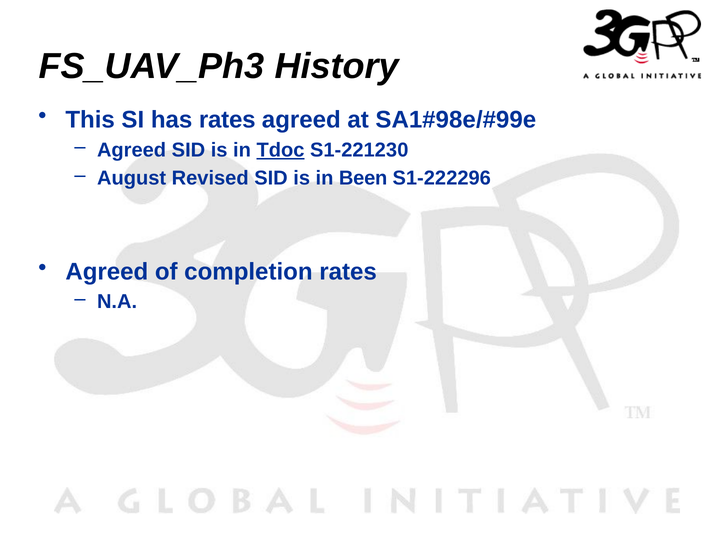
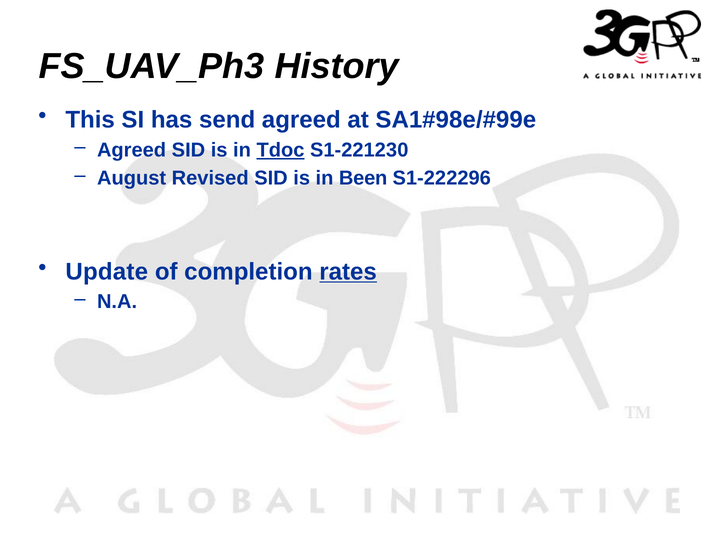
has rates: rates -> send (227, 120)
Agreed: Agreed -> Update (107, 271)
rates underline: none -> present (348, 271)
